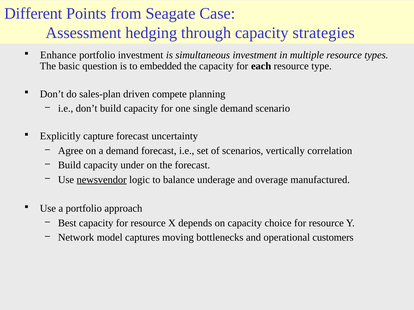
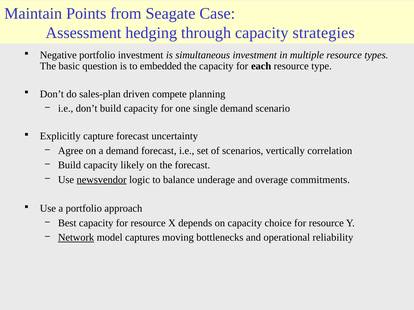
Different: Different -> Maintain (33, 14)
Enhance: Enhance -> Negative (58, 55)
under: under -> likely (132, 165)
manufactured: manufactured -> commitments (320, 180)
Network underline: none -> present (76, 238)
customers: customers -> reliability (333, 238)
